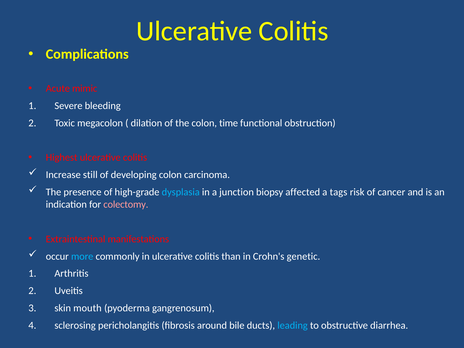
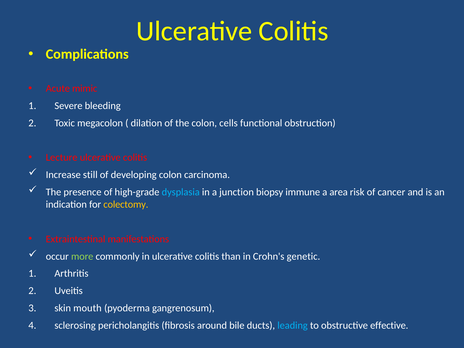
time: time -> cells (229, 123)
Highest: Highest -> Lecture (62, 158)
affected: affected -> immune (303, 192)
tags: tags -> area (339, 192)
colectomy colour: pink -> yellow (126, 204)
more colour: light blue -> light green (82, 256)
diarrhea: diarrhea -> effective (389, 325)
